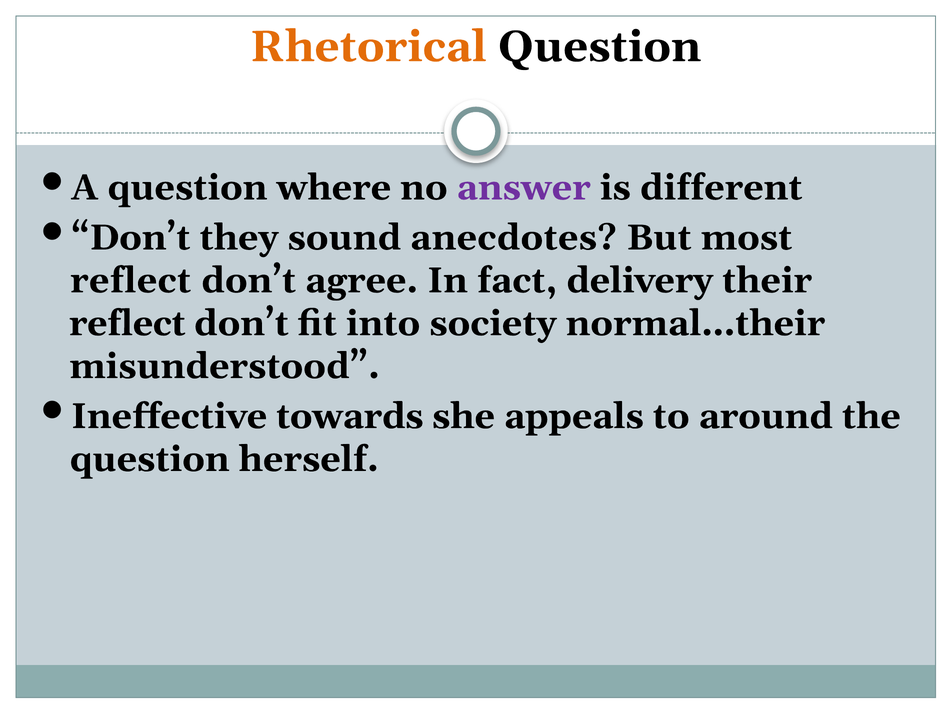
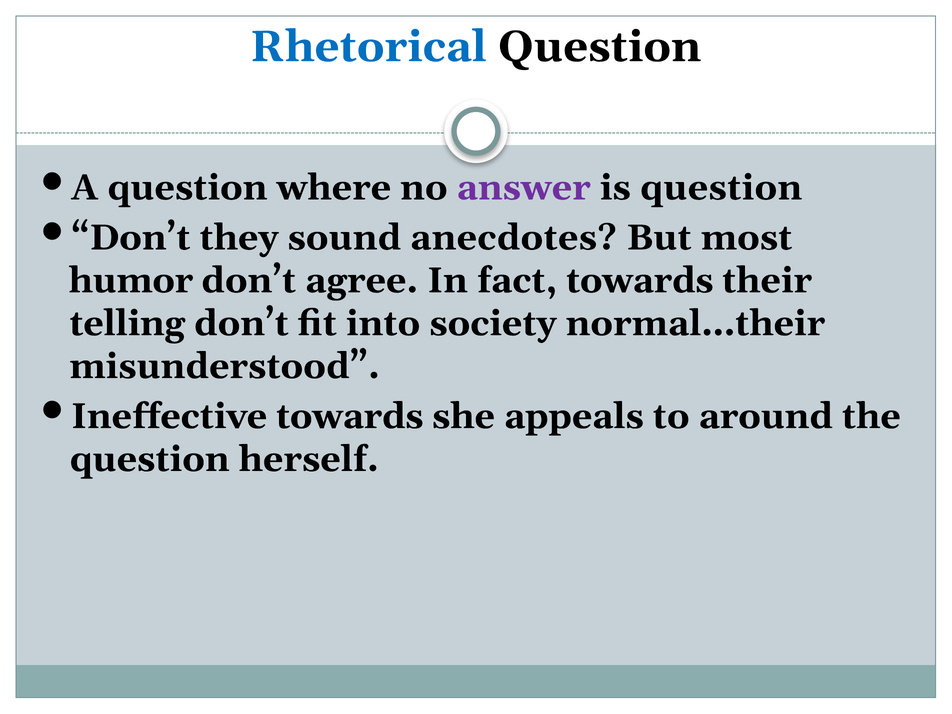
Rhetorical colour: orange -> blue (368, 47)
is different: different -> question (721, 188)
reflect: reflect -> humor (131, 281)
fact delivery: delivery -> towards (640, 281)
reflect: reflect -> telling (127, 323)
